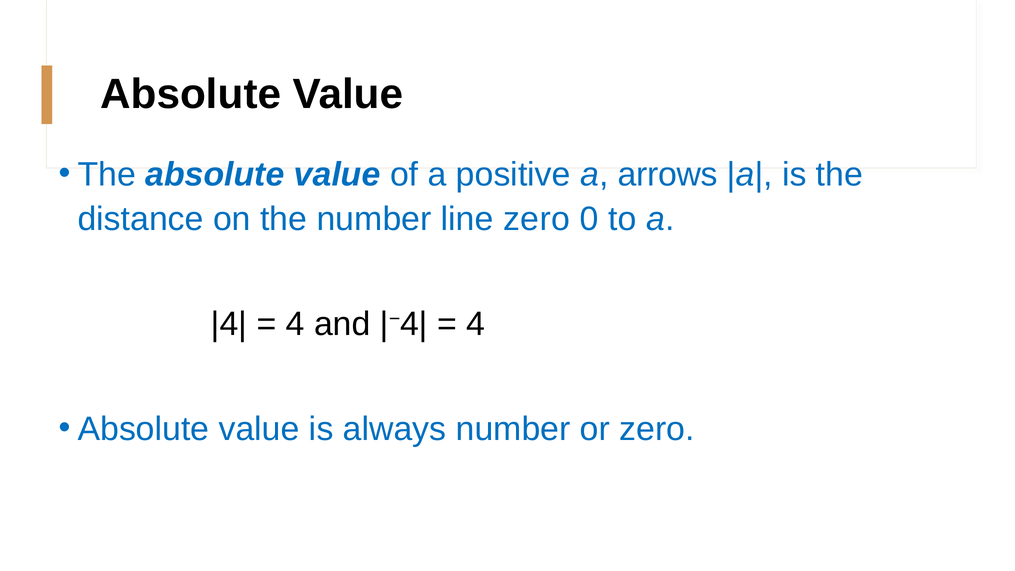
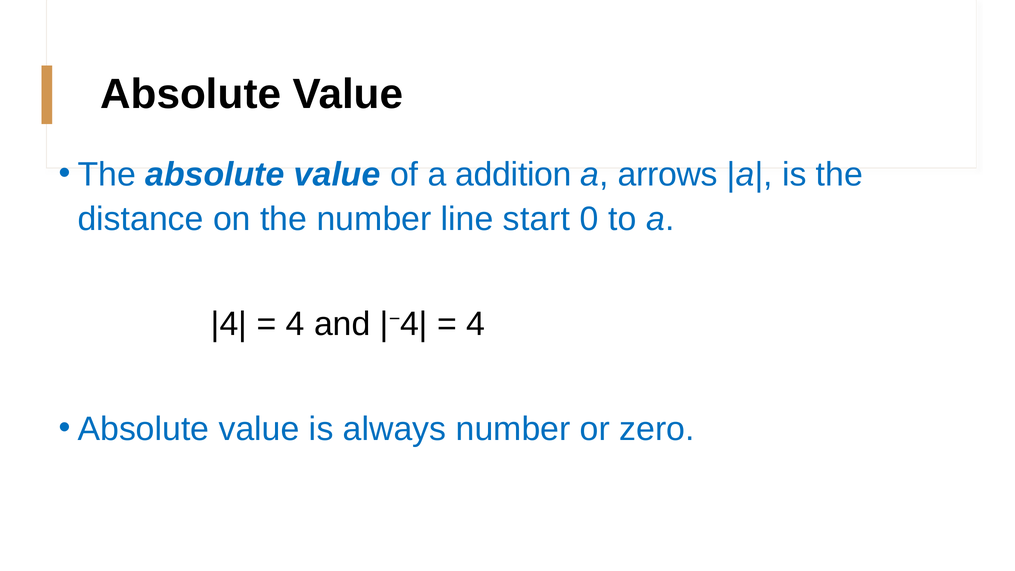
positive: positive -> addition (513, 174)
line zero: zero -> start (537, 219)
